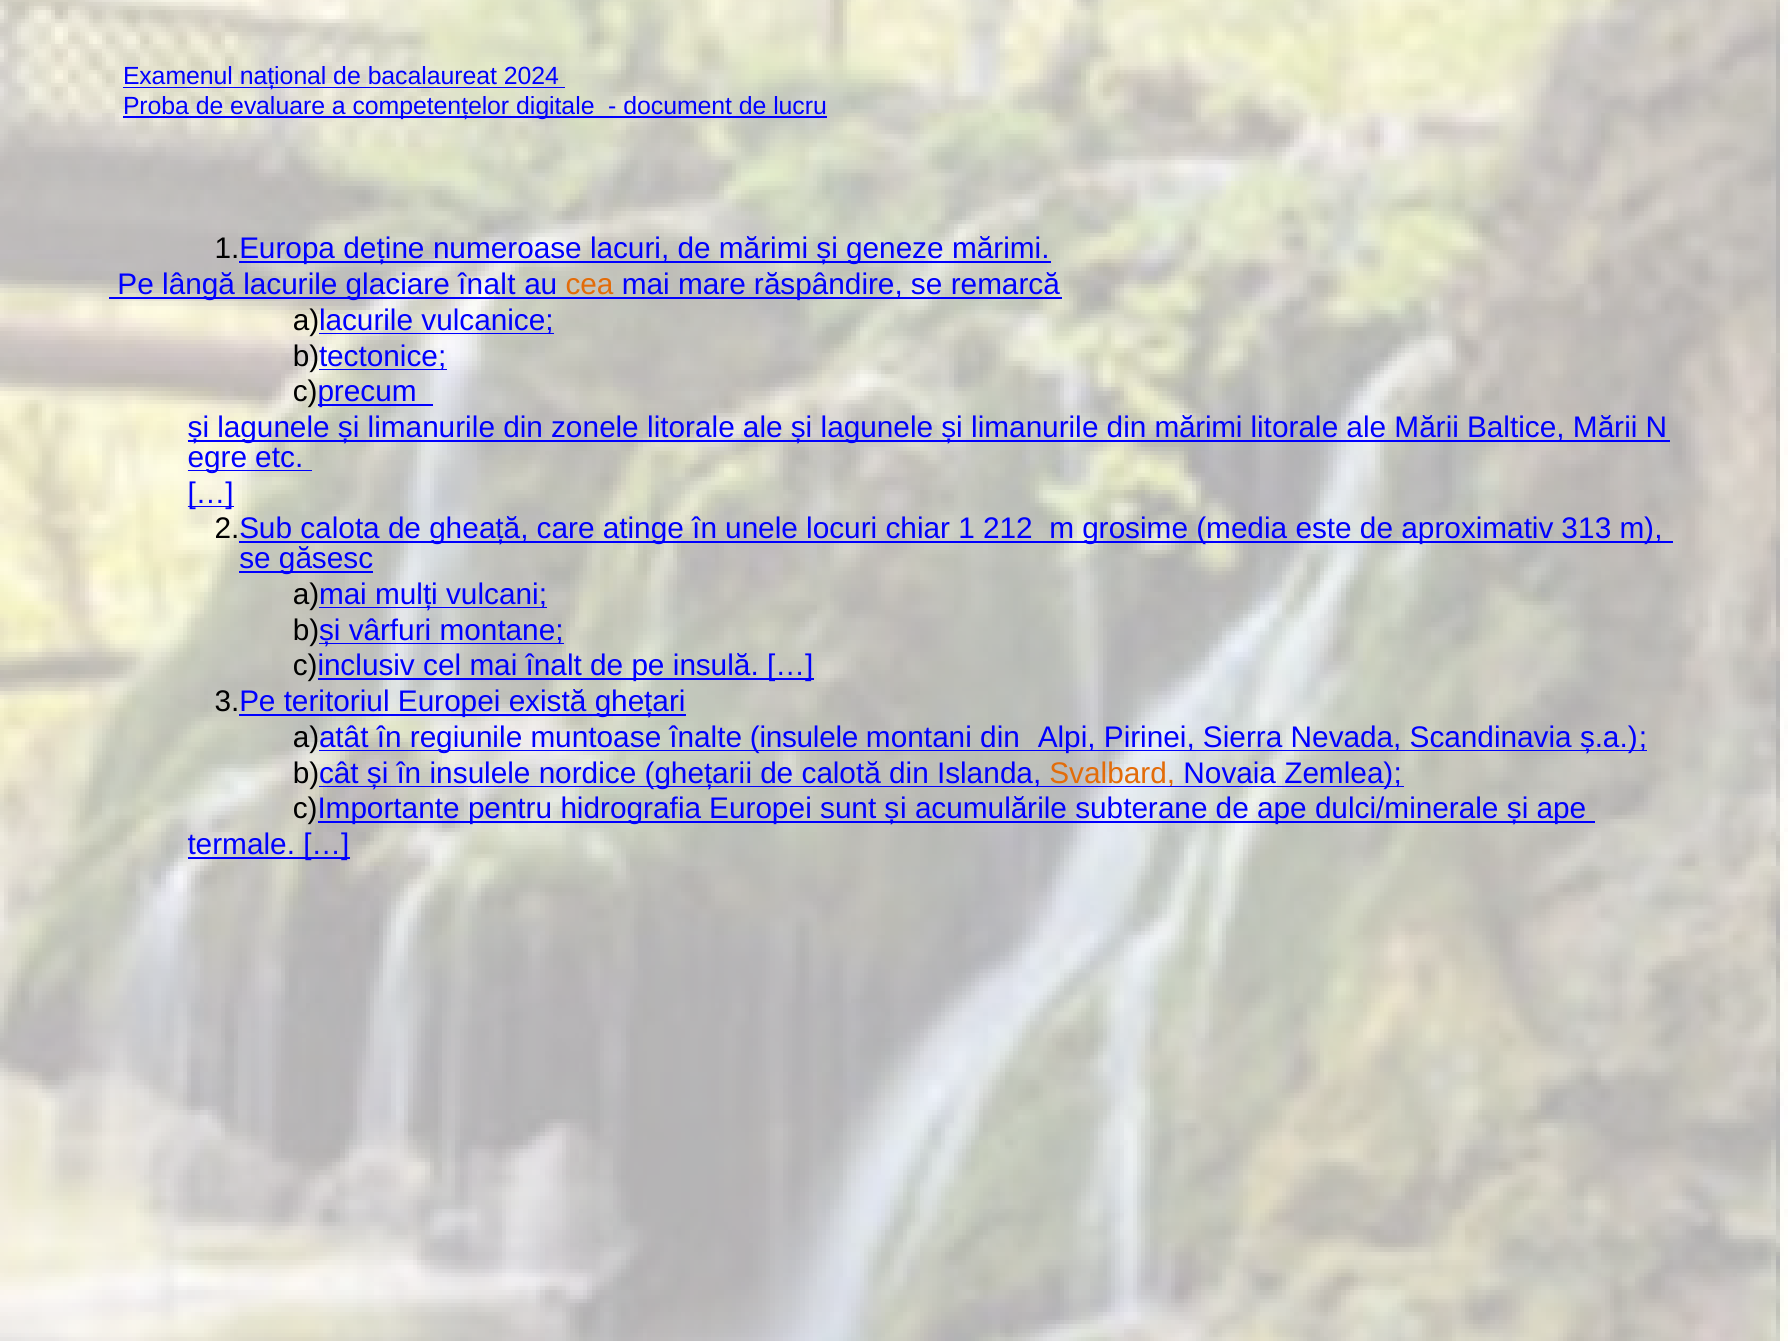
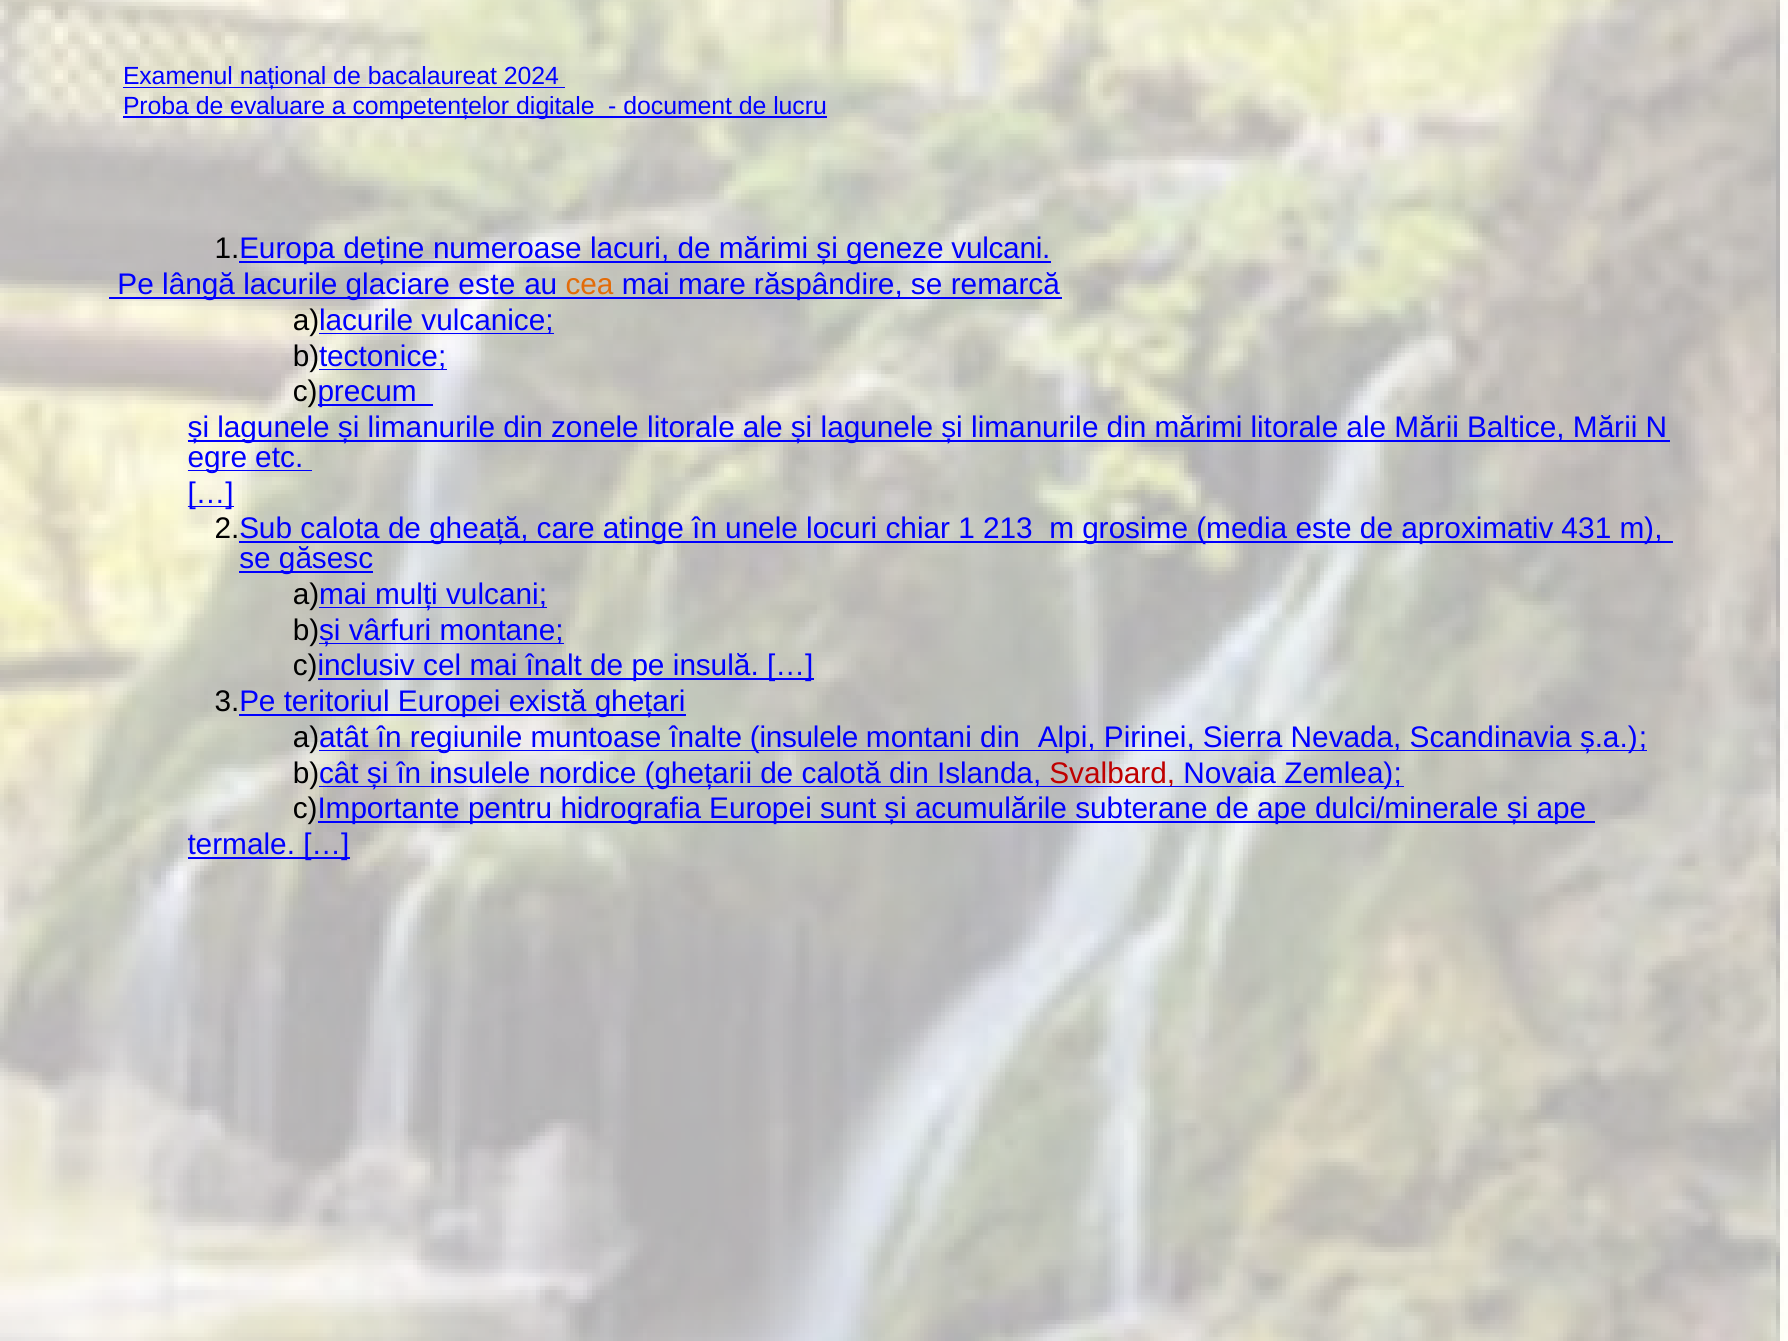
geneze mărimi: mărimi -> vulcani (1001, 249)
glaciare înalt: înalt -> este (487, 285)
212: 212 -> 213 (1008, 529)
313: 313 -> 431 (1586, 529)
Svalbard colour: orange -> red (1112, 773)
